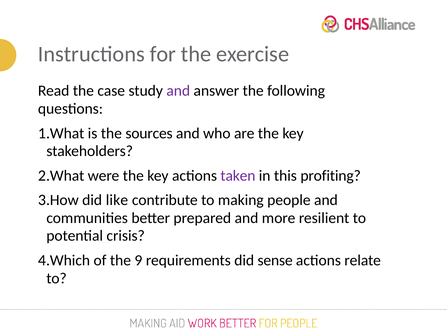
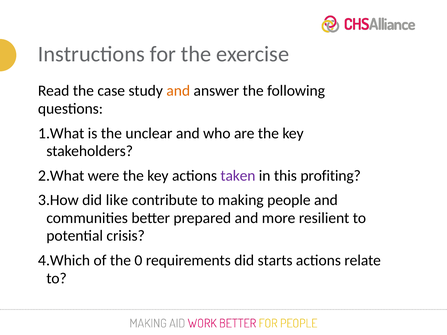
and colour: purple -> orange (178, 91)
sources: sources -> unclear (149, 133)
9: 9 -> 0 (138, 261)
sense: sense -> starts (275, 261)
